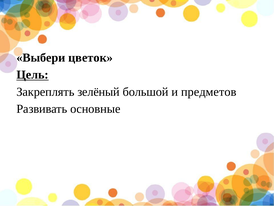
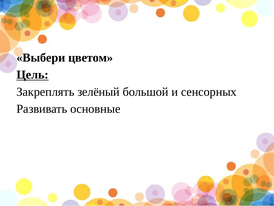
цветок: цветок -> цветом (91, 57)
предметов: предметов -> сенсорных (209, 92)
